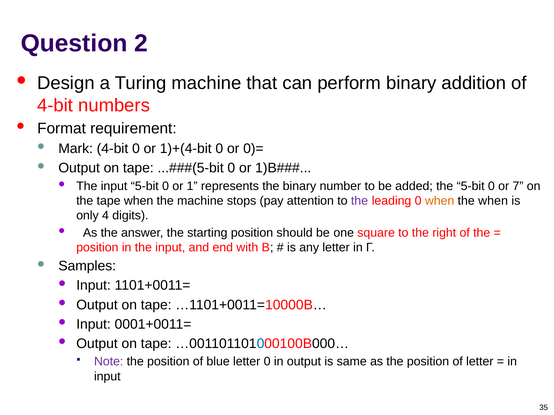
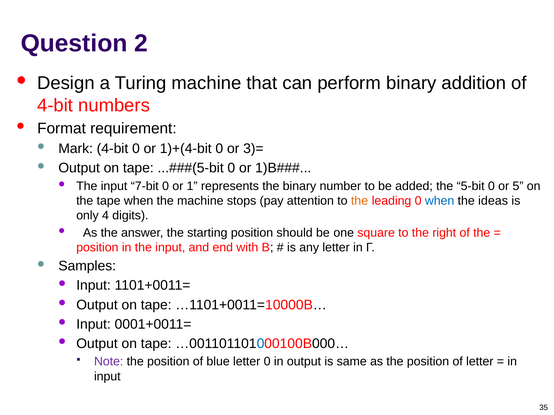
0)=: 0)= -> 3)= (253, 149)
input 5-bit: 5-bit -> 7-bit (145, 186)
7: 7 -> 5 (518, 186)
the colour: purple -> orange (359, 201)
when colour: orange -> blue (440, 201)
the when: when -> ideas (493, 201)
